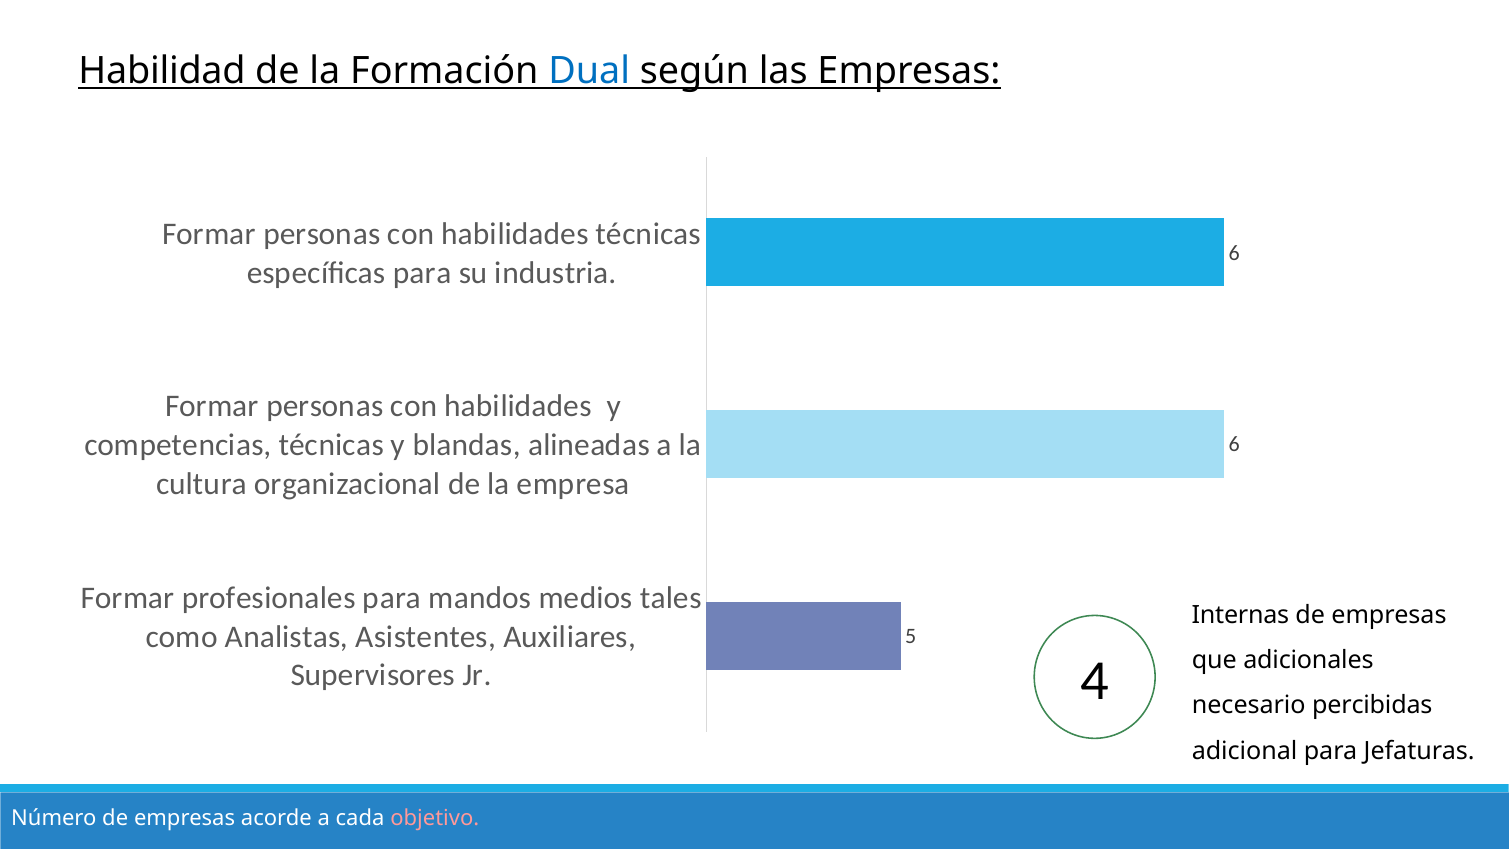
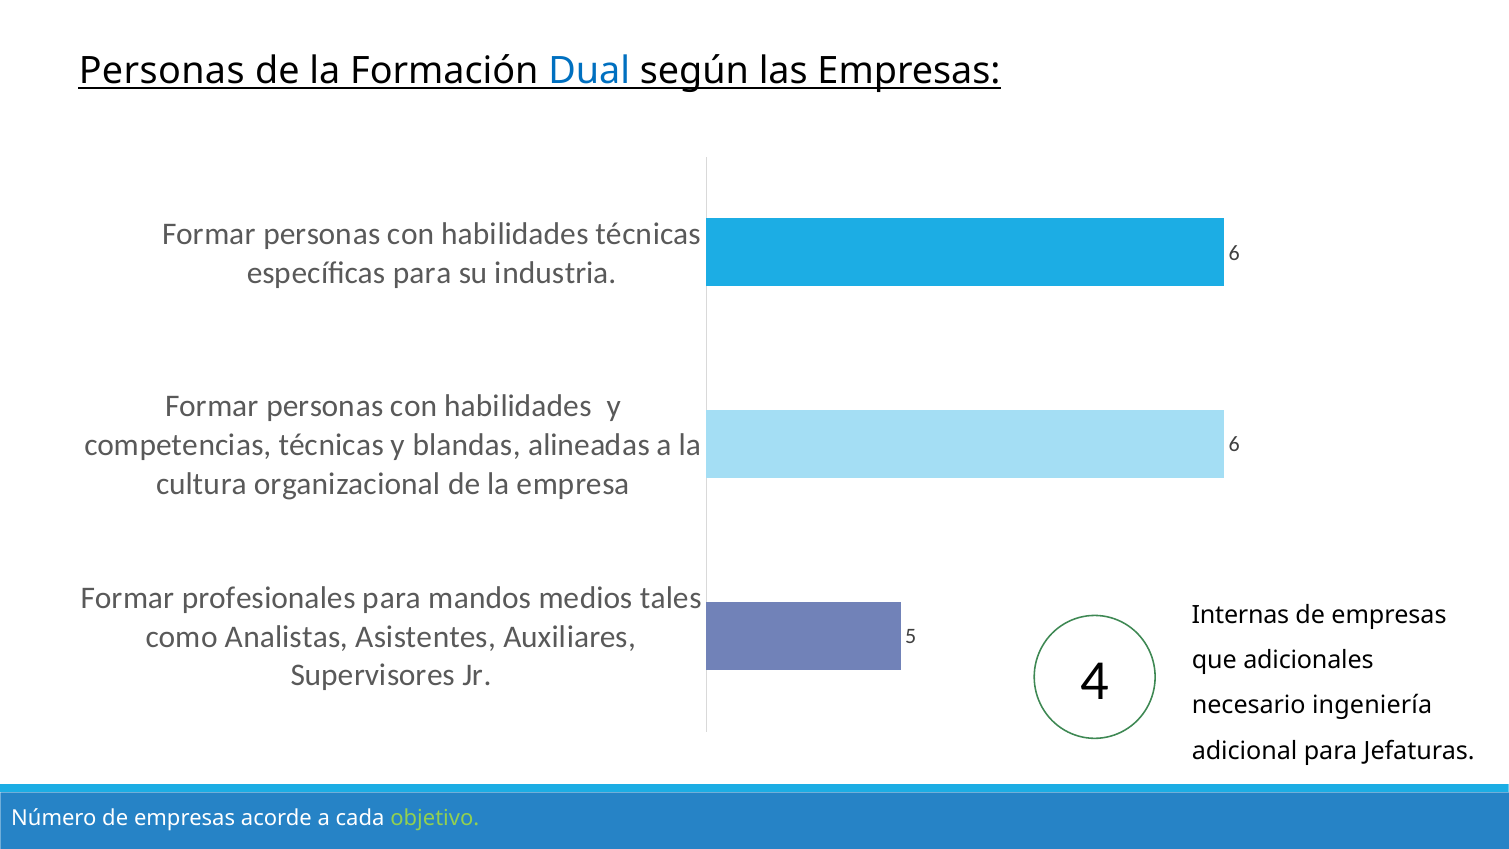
Habilidad: Habilidad -> Personas (162, 71)
percibidas: percibidas -> ingeniería (1372, 705)
objetivo colour: pink -> light green (435, 818)
